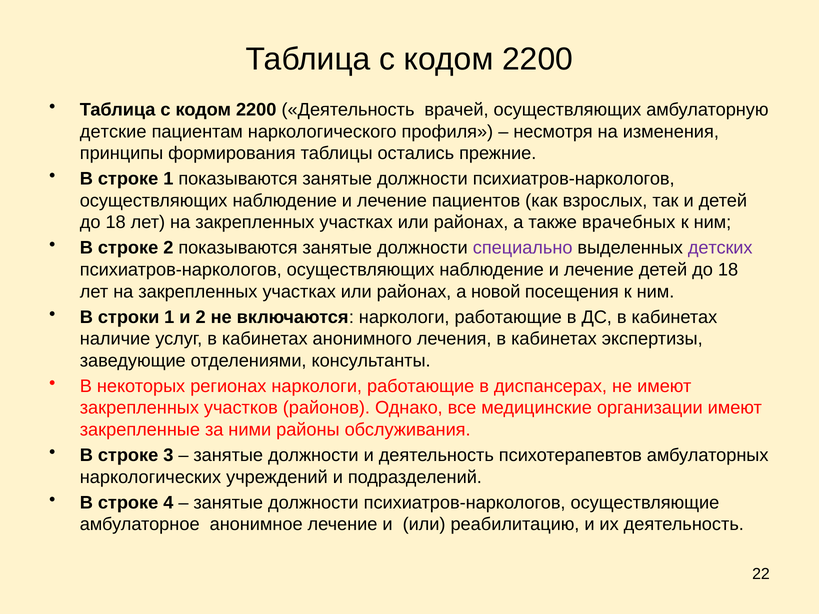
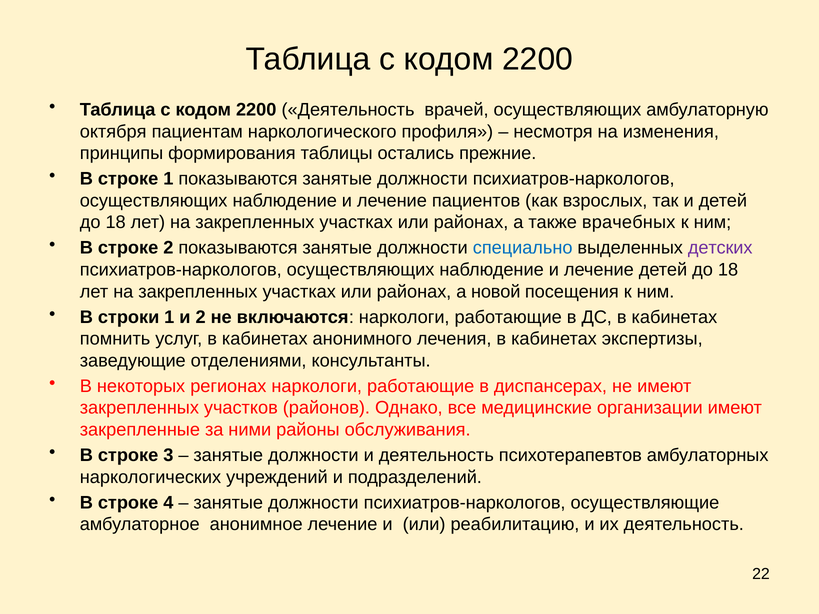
детские: детские -> октября (113, 132)
специально colour: purple -> blue (523, 248)
наличие: наличие -> помнить (115, 339)
